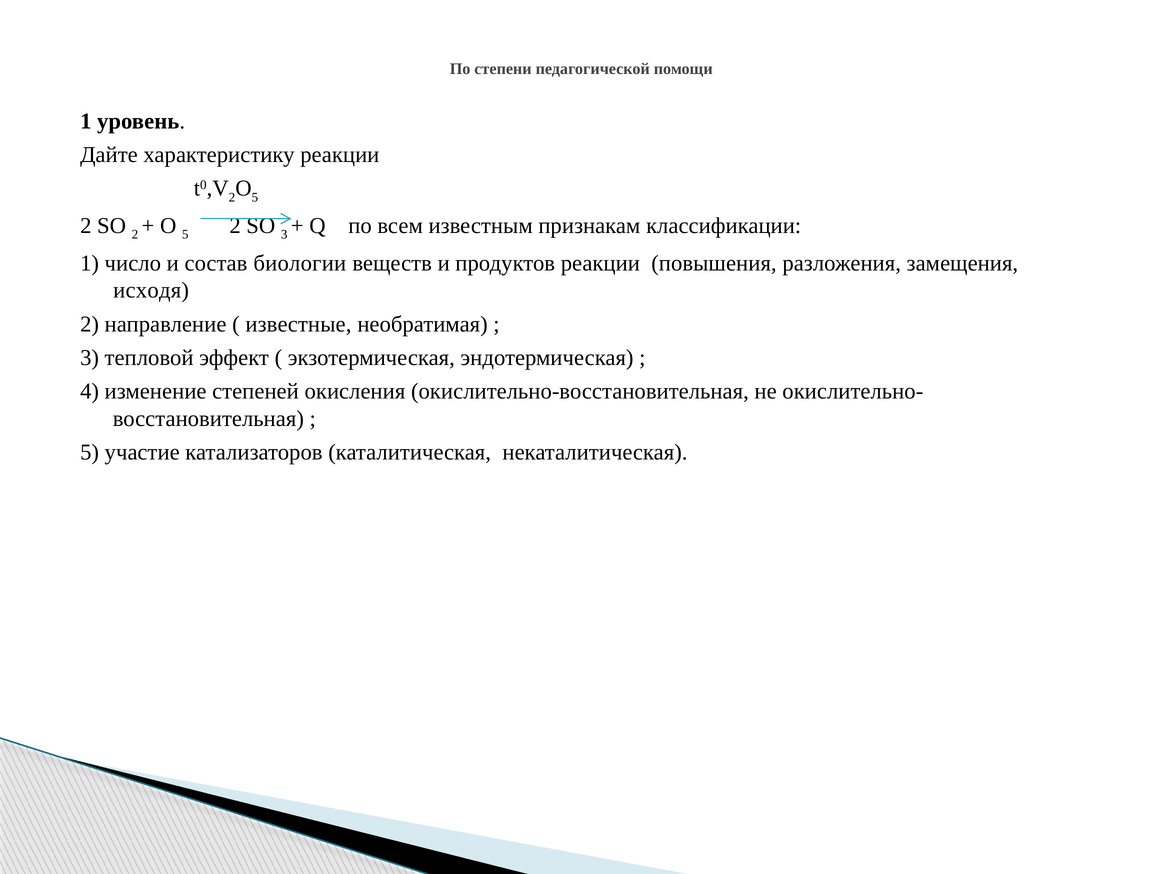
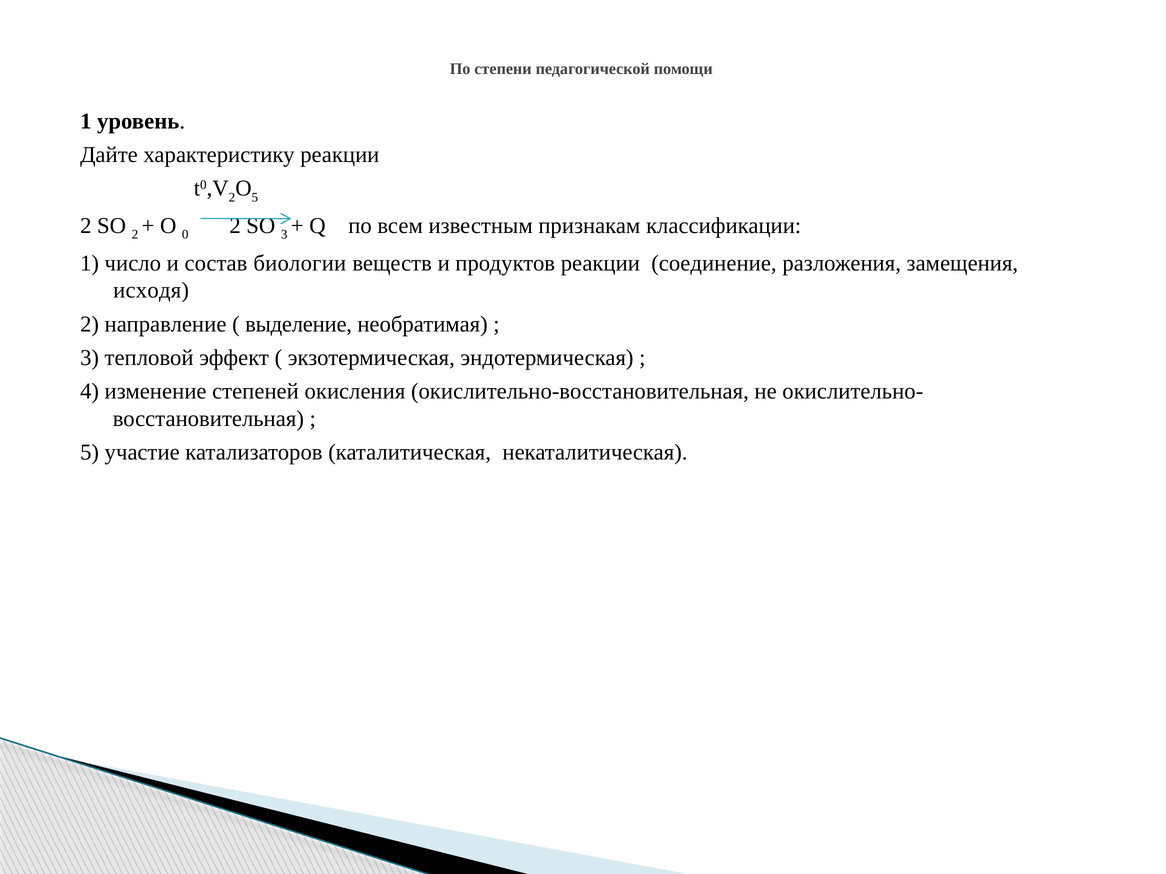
5: 5 -> 0 (185, 235)
повышения: повышения -> соединение (714, 263)
известные: известные -> выделение (299, 324)
